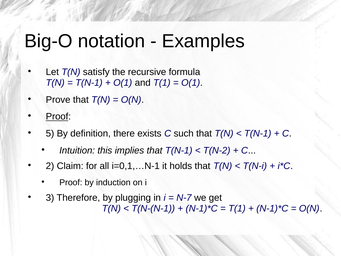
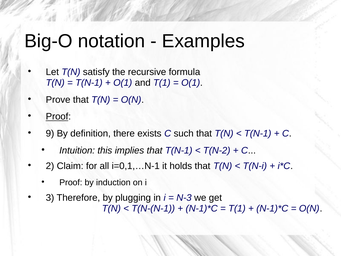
5: 5 -> 9 (50, 133)
N-7: N-7 -> N-3 (184, 197)
